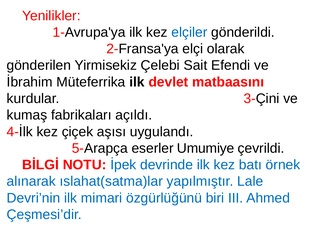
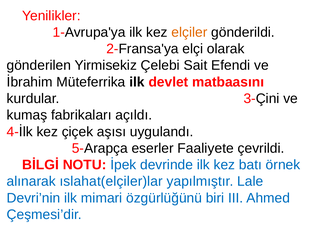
elçiler colour: blue -> orange (189, 32)
Umumiye: Umumiye -> Faaliyete (206, 148)
ıslahat(satma)lar: ıslahat(satma)lar -> ıslahat(elçiler)lar (111, 181)
